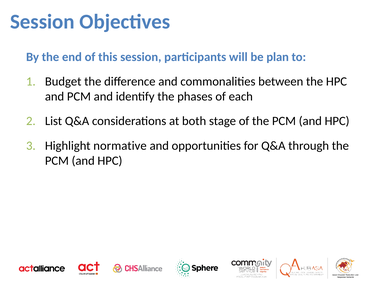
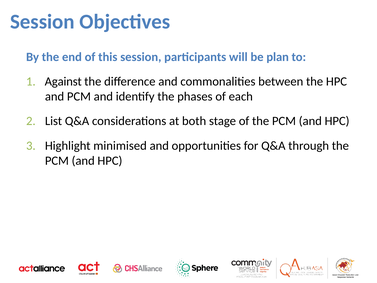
Budget: Budget -> Against (63, 81)
normative: normative -> minimised (120, 145)
